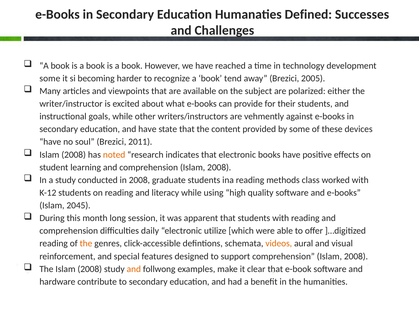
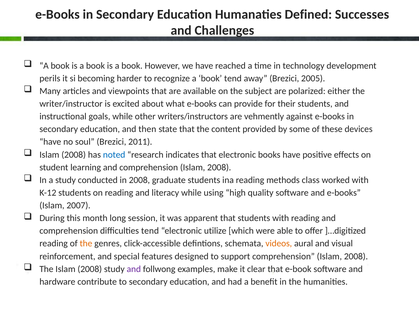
some: some -> perils (50, 78)
and have: have -> then (147, 129)
noted colour: orange -> blue (114, 155)
2045: 2045 -> 2007 (79, 206)
difficulties daily: daily -> tend (150, 231)
and colour: orange -> purple (134, 269)
